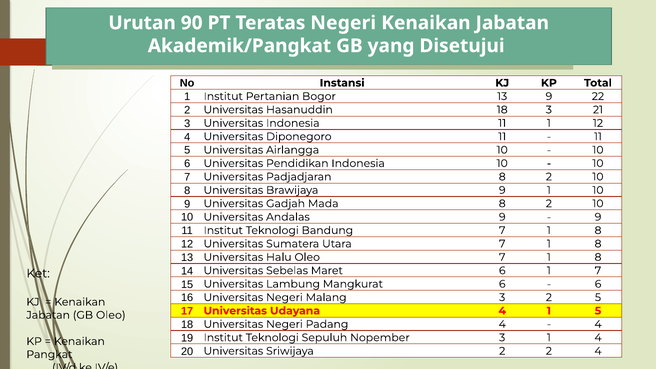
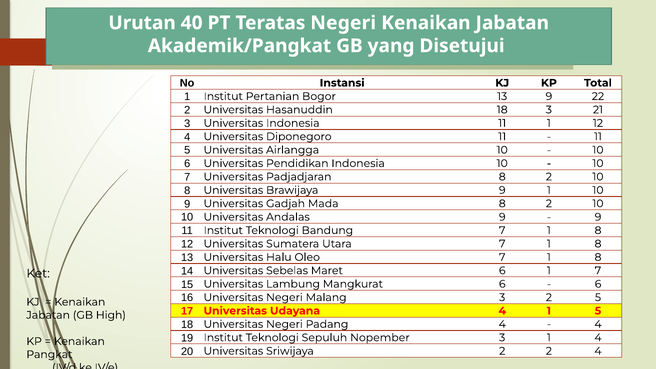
90: 90 -> 40 (192, 23)
GB Oleo: Oleo -> High (111, 315)
